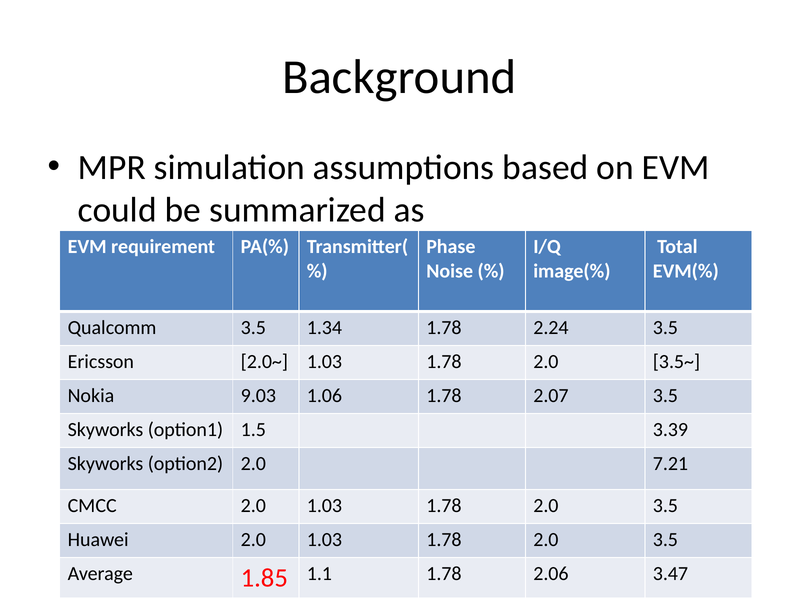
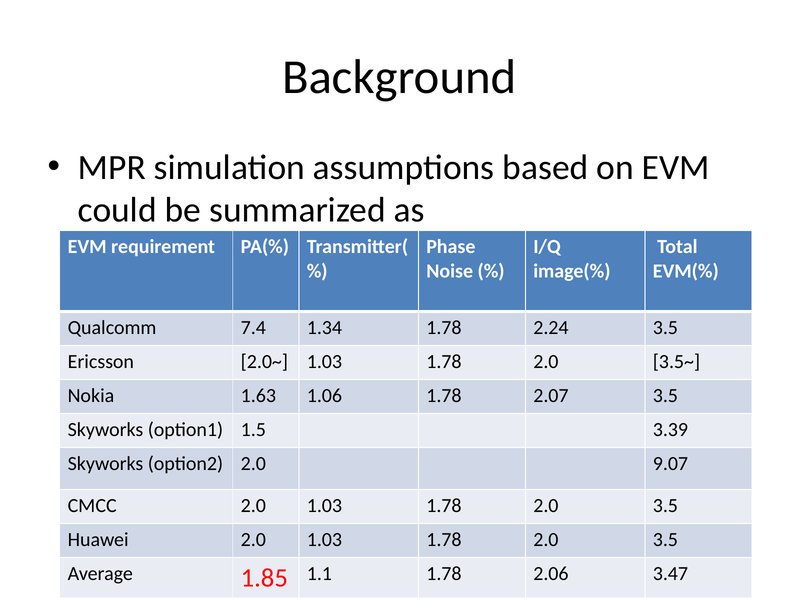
Qualcomm 3.5: 3.5 -> 7.4 (253, 328)
9.03: 9.03 -> 1.63 (258, 396)
7.21: 7.21 -> 9.07 (670, 464)
